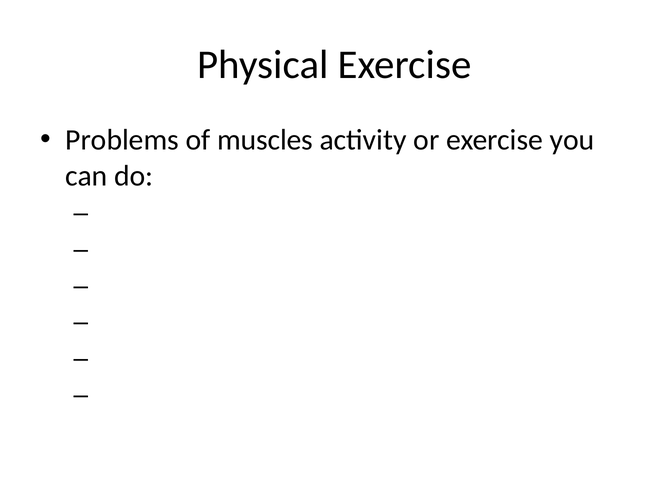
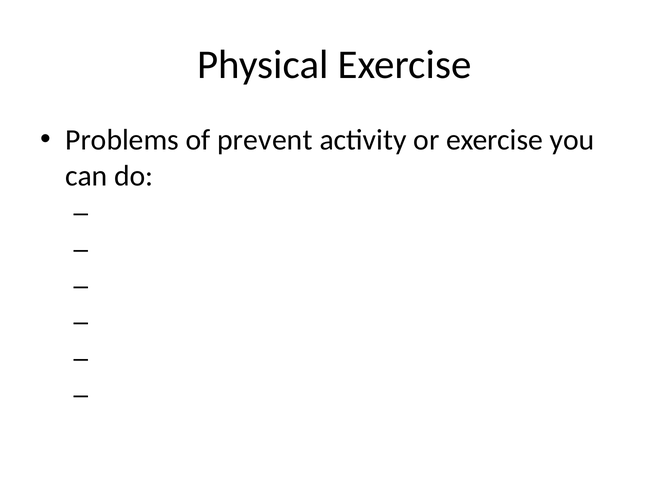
muscles: muscles -> prevent (265, 140)
